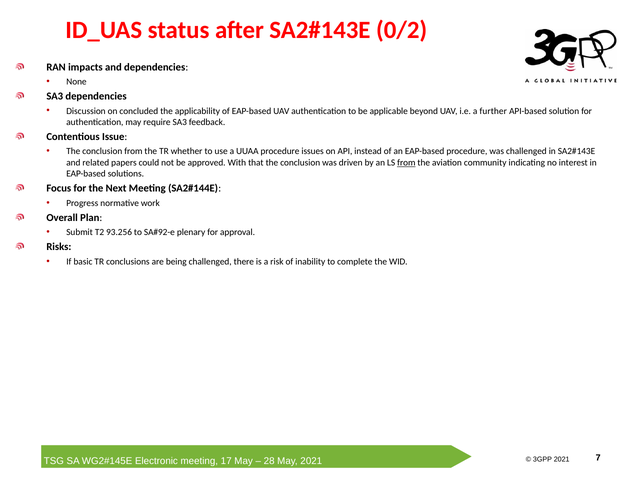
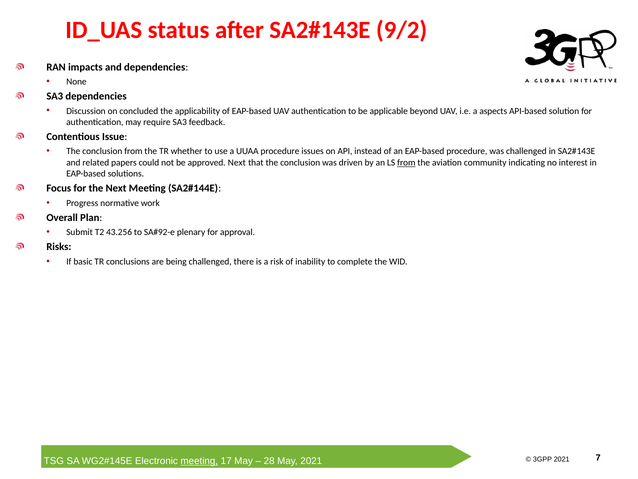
0/2: 0/2 -> 9/2 (402, 30)
further: further -> aspects (493, 111)
approved With: With -> Next (237, 162)
93.256: 93.256 -> 43.256 (119, 232)
meeting underline: none -> present (199, 461)
